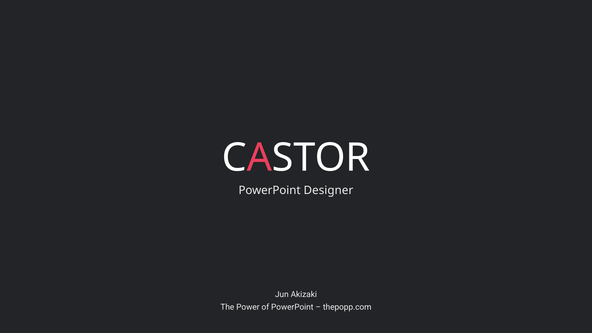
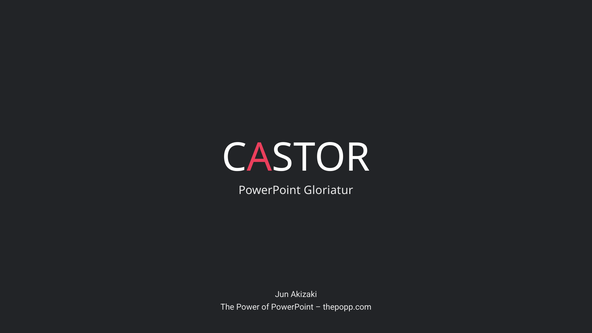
Designer: Designer -> Gloriatur (328, 190)
